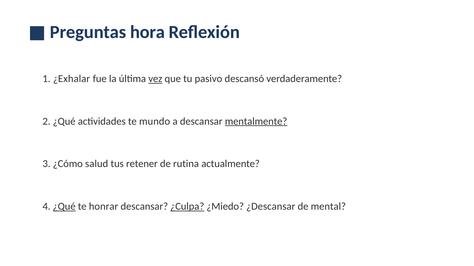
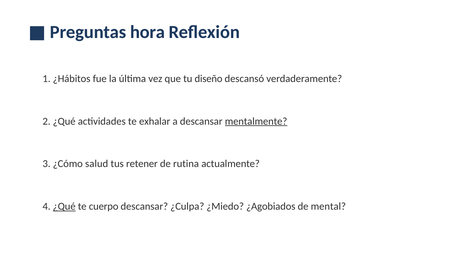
¿Exhalar: ¿Exhalar -> ¿Hábitos (72, 79)
vez underline: present -> none (155, 79)
pasivo: pasivo -> diseño (209, 79)
mundo: mundo -> exhalar (155, 122)
honrar: honrar -> cuerpo (104, 207)
¿Culpa underline: present -> none (187, 207)
¿Descansar: ¿Descansar -> ¿Agobiados (271, 207)
